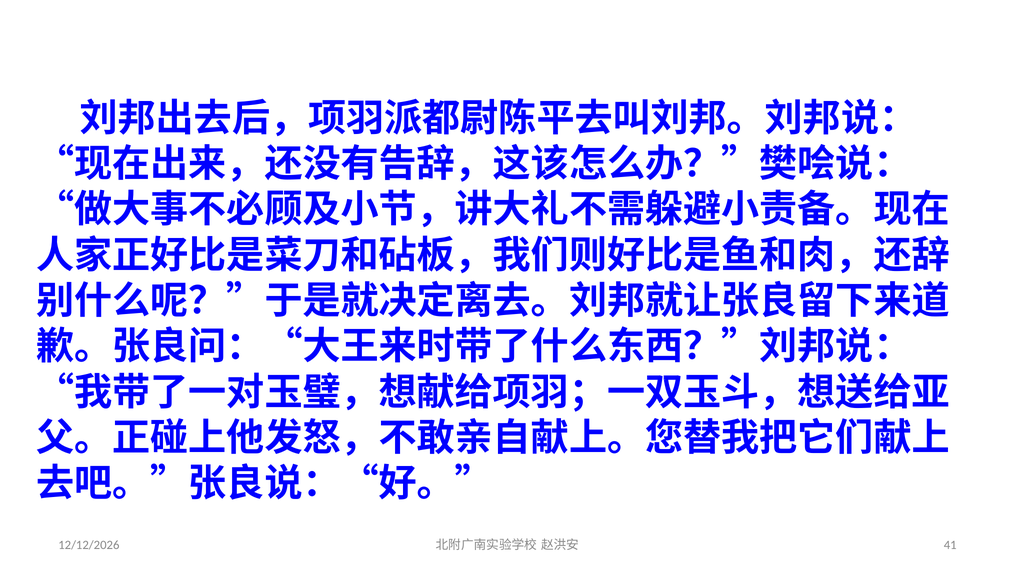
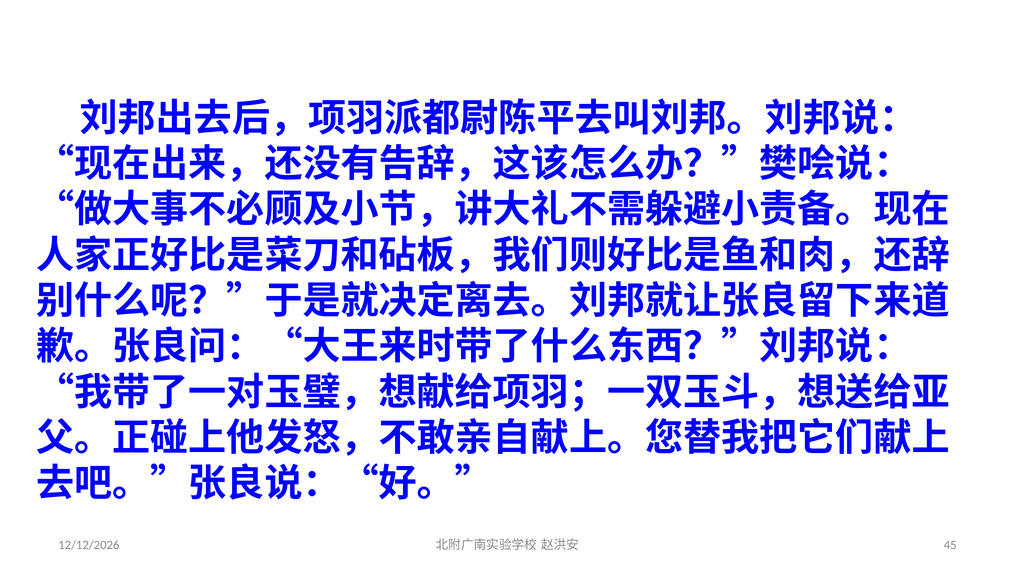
41: 41 -> 45 (950, 545)
